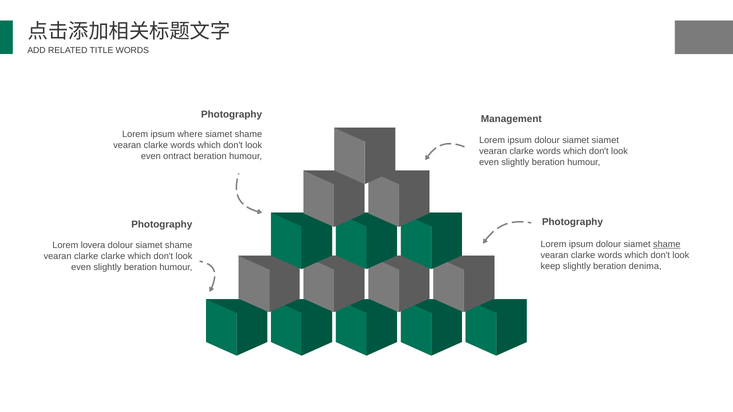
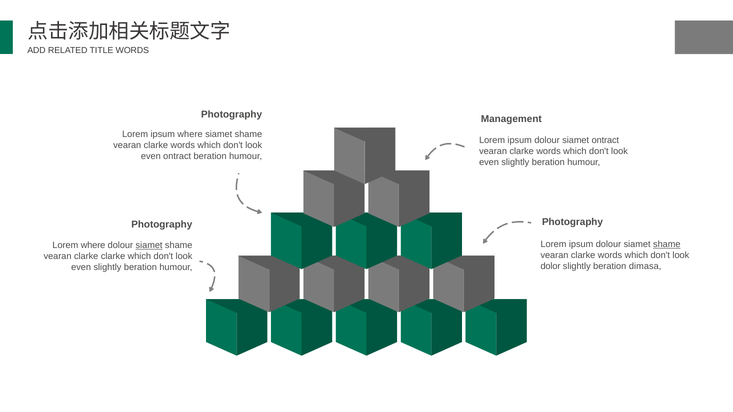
siamet siamet: siamet -> ontract (605, 140)
Lorem lovera: lovera -> where (93, 245)
siamet underline: none -> present (149, 245)
keep: keep -> dolor (550, 267)
denima: denima -> dimasa (645, 267)
